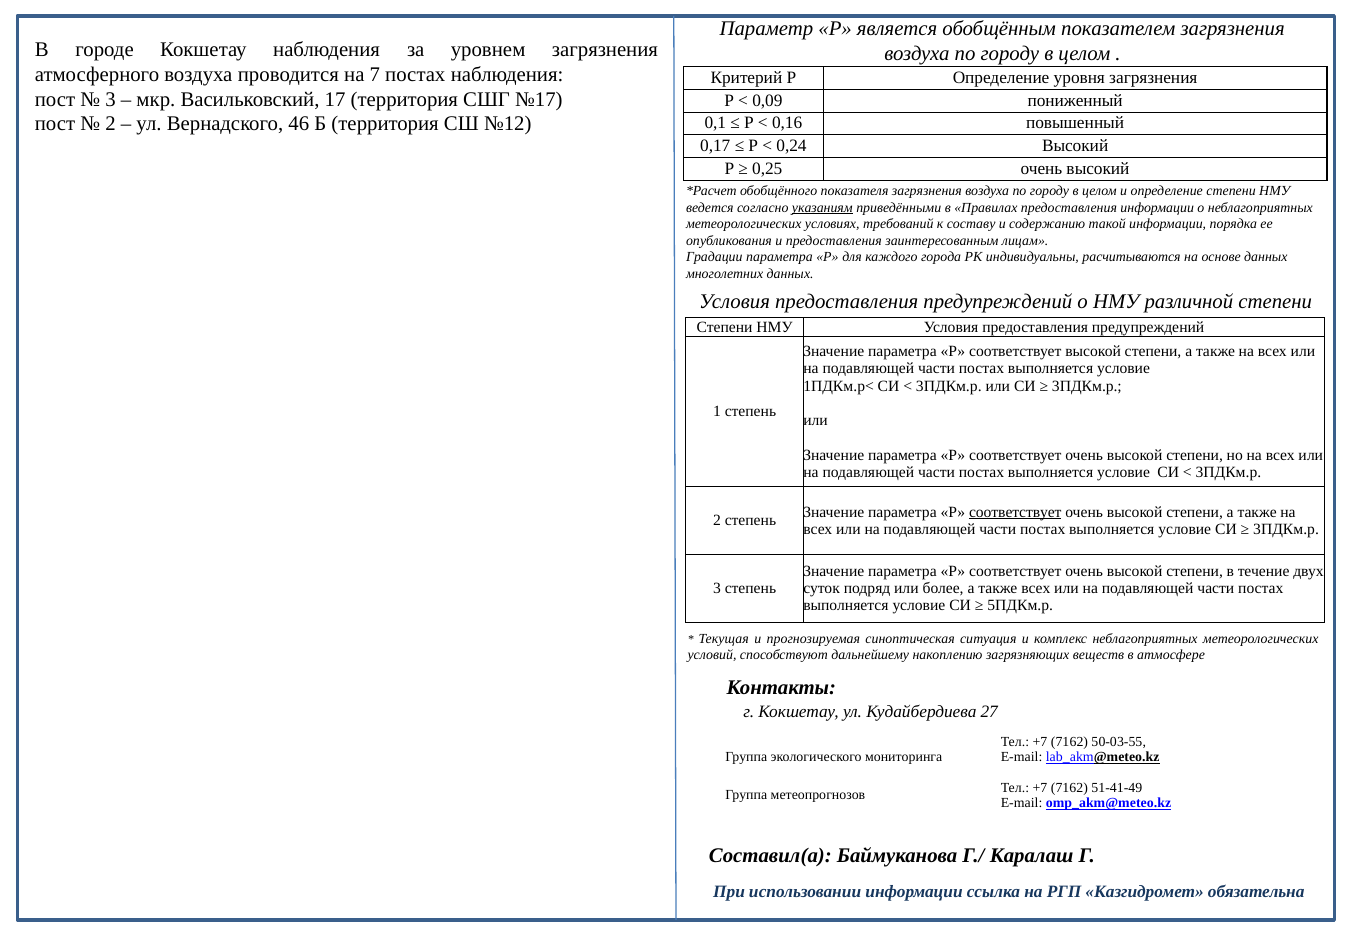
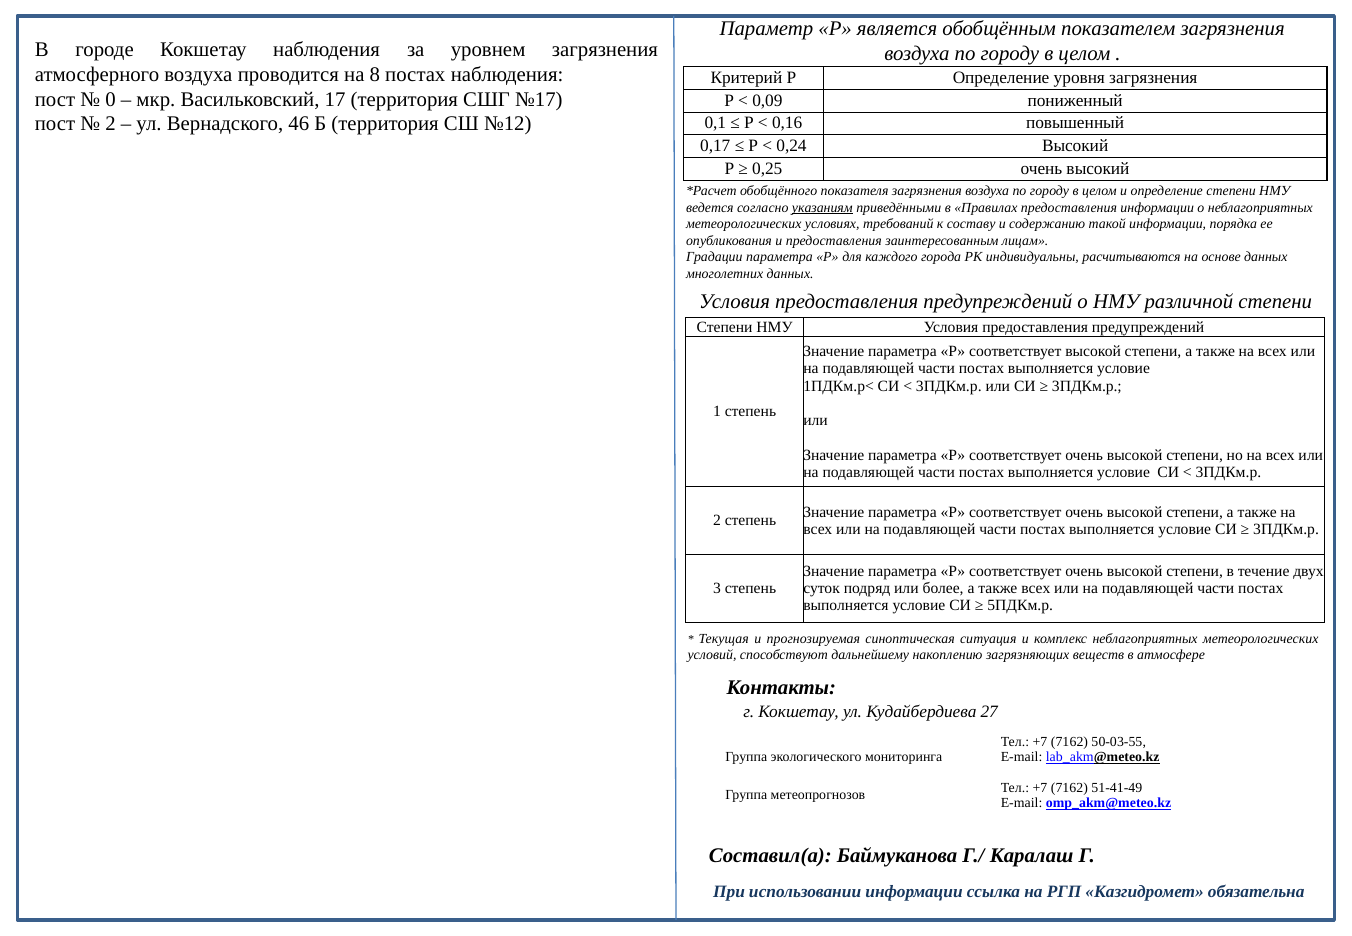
7: 7 -> 8 (375, 74)
3: 3 -> 0 (111, 99)
соответствует underline: present -> none (1015, 512)
